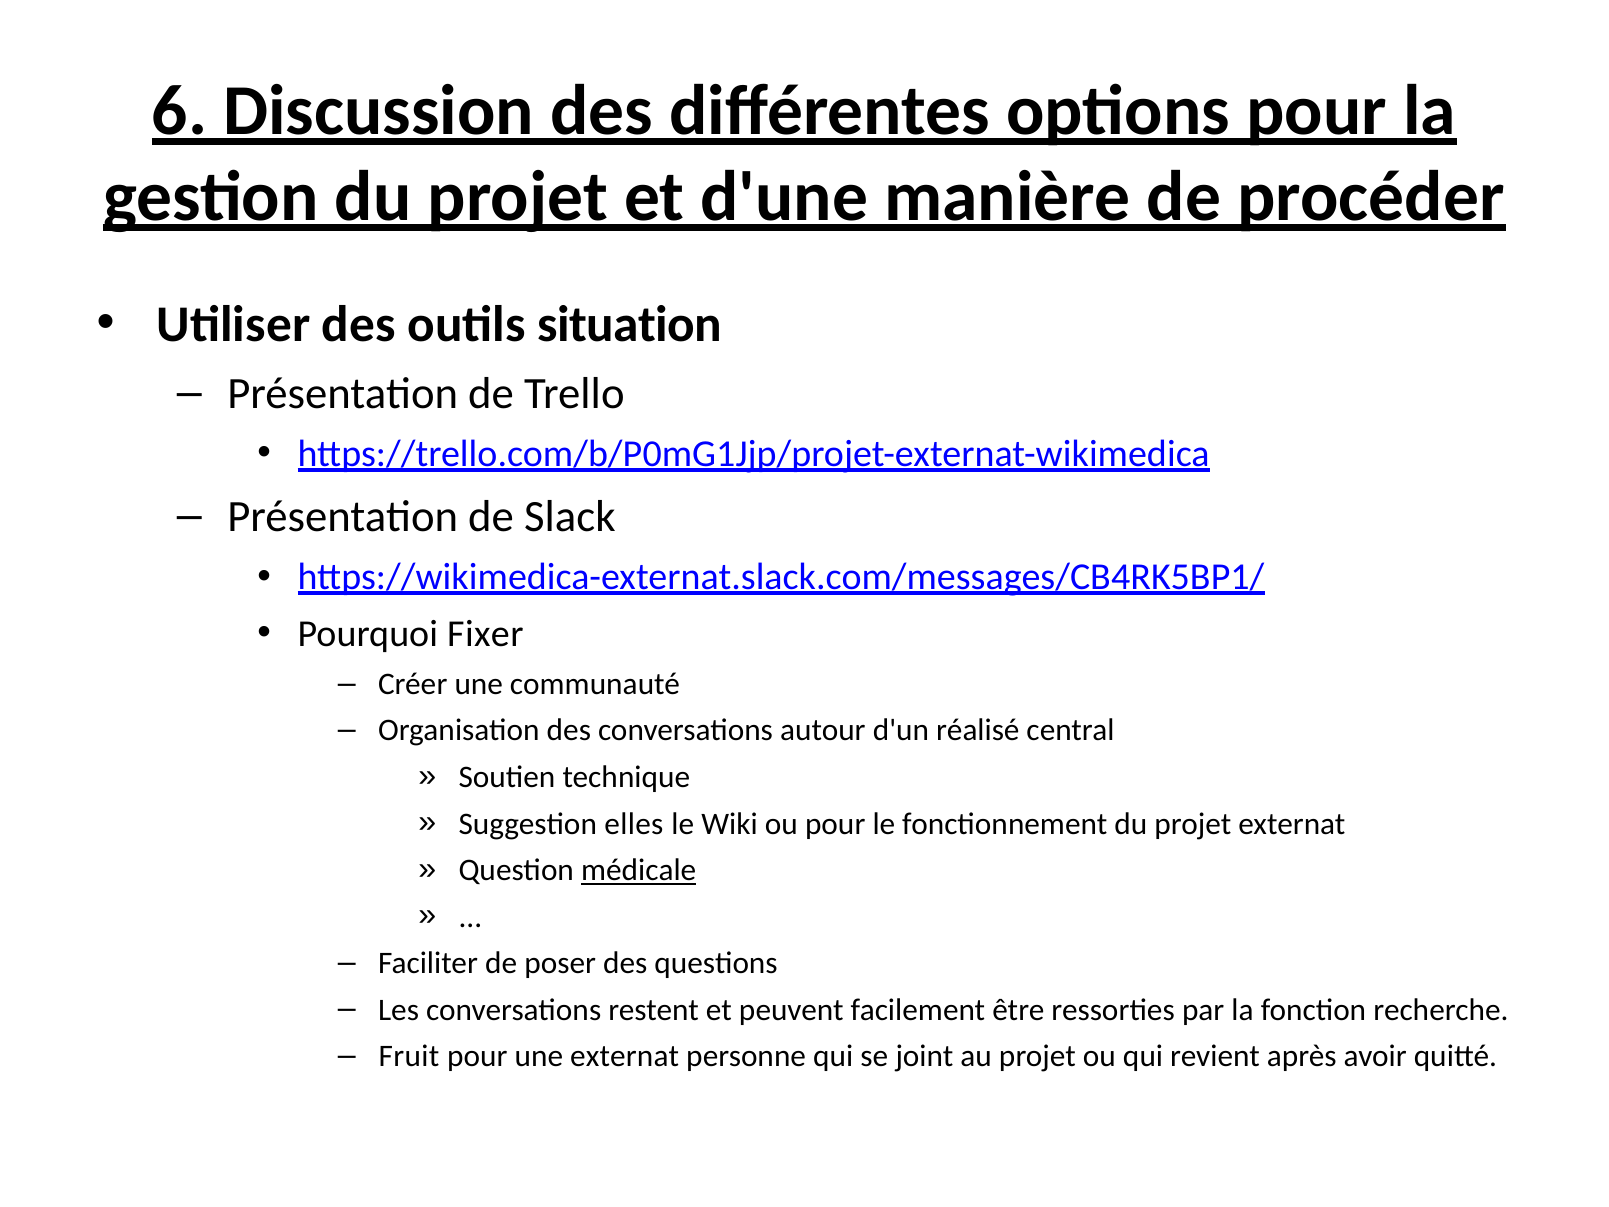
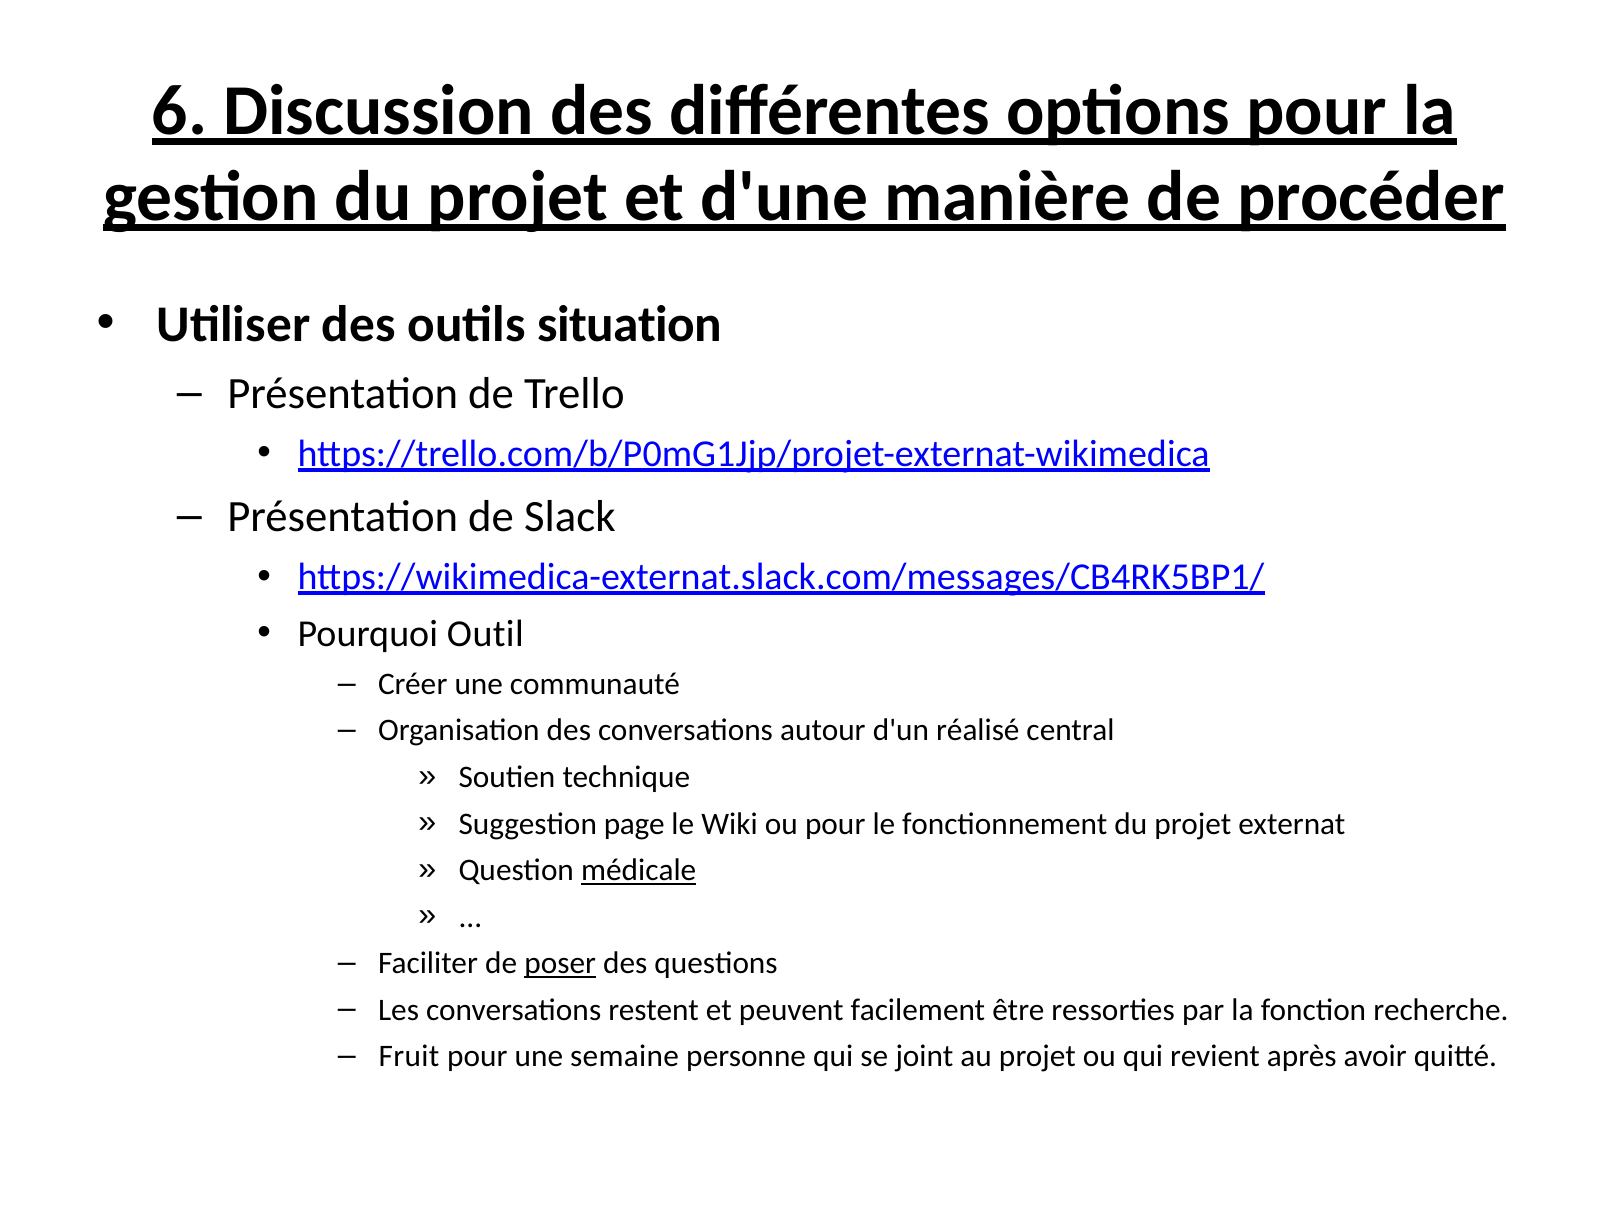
Fixer: Fixer -> Outil (485, 634)
elles: elles -> page (634, 824)
poser underline: none -> present (560, 963)
une externat: externat -> semaine (625, 1056)
